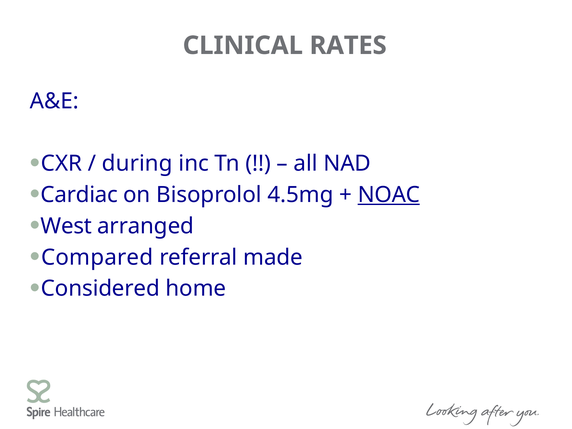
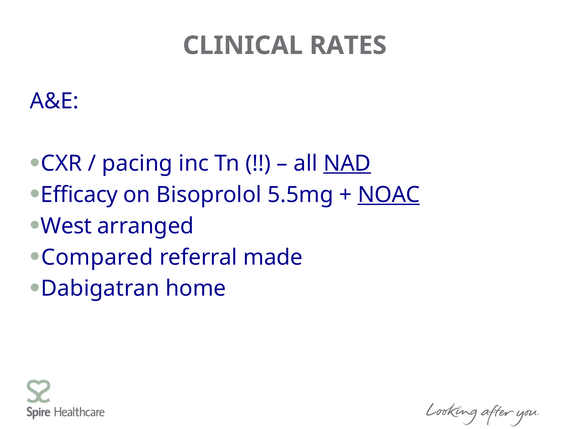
during: during -> pacing (137, 164)
NAD underline: none -> present (347, 164)
Cardiac: Cardiac -> Efficacy (79, 195)
4.5mg: 4.5mg -> 5.5mg (300, 195)
Considered: Considered -> Dabigatran (100, 289)
